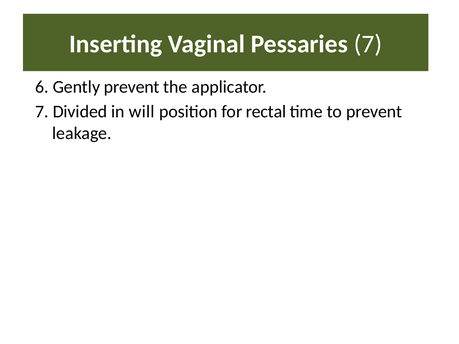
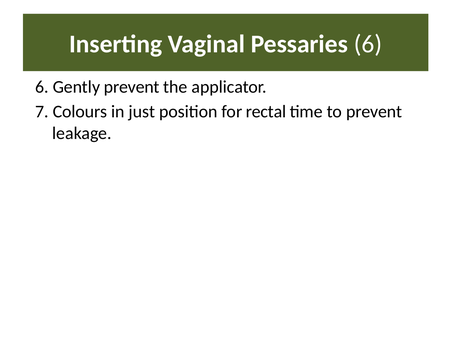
Pessaries 7: 7 -> 6 (368, 44)
Divided: Divided -> Colours (80, 112)
will: will -> just (142, 112)
